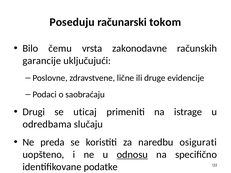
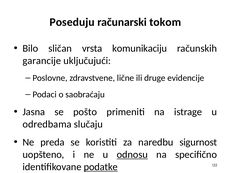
čemu: čemu -> sličan (60, 48)
zakonodavne: zakonodavne -> komunikaciju (140, 48)
Drugi: Drugi -> Jasna (34, 112)
uticaj: uticaj -> pošto (85, 112)
osigurati: osigurati -> sigurnost (198, 142)
podatke underline: none -> present (101, 167)
